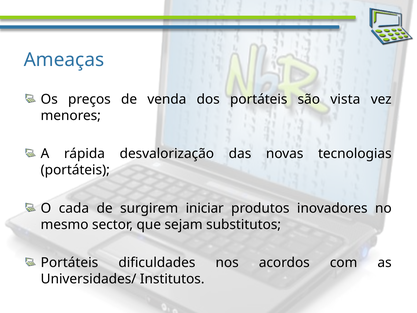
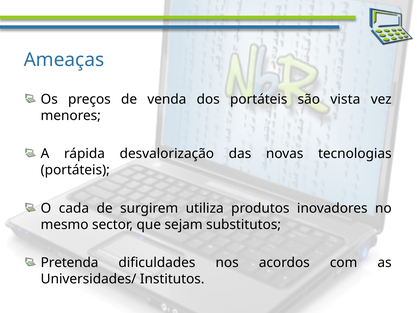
iniciar: iniciar -> utiliza (205, 208)
Portáteis: Portáteis -> Pretenda (70, 263)
